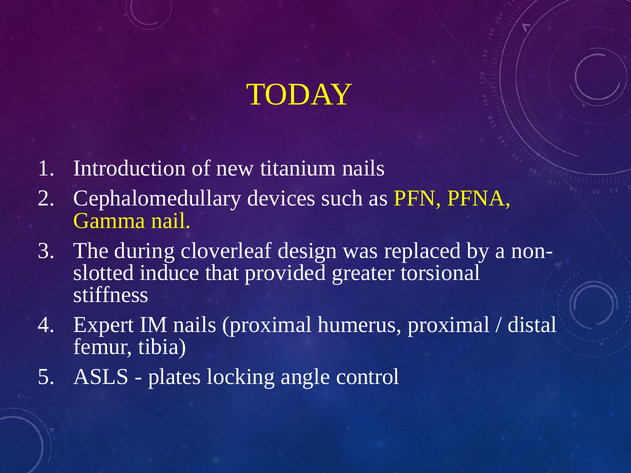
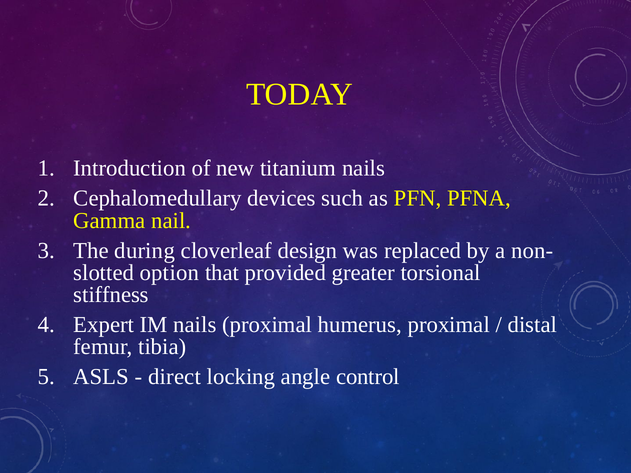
induce: induce -> option (169, 273)
plates: plates -> direct (175, 377)
